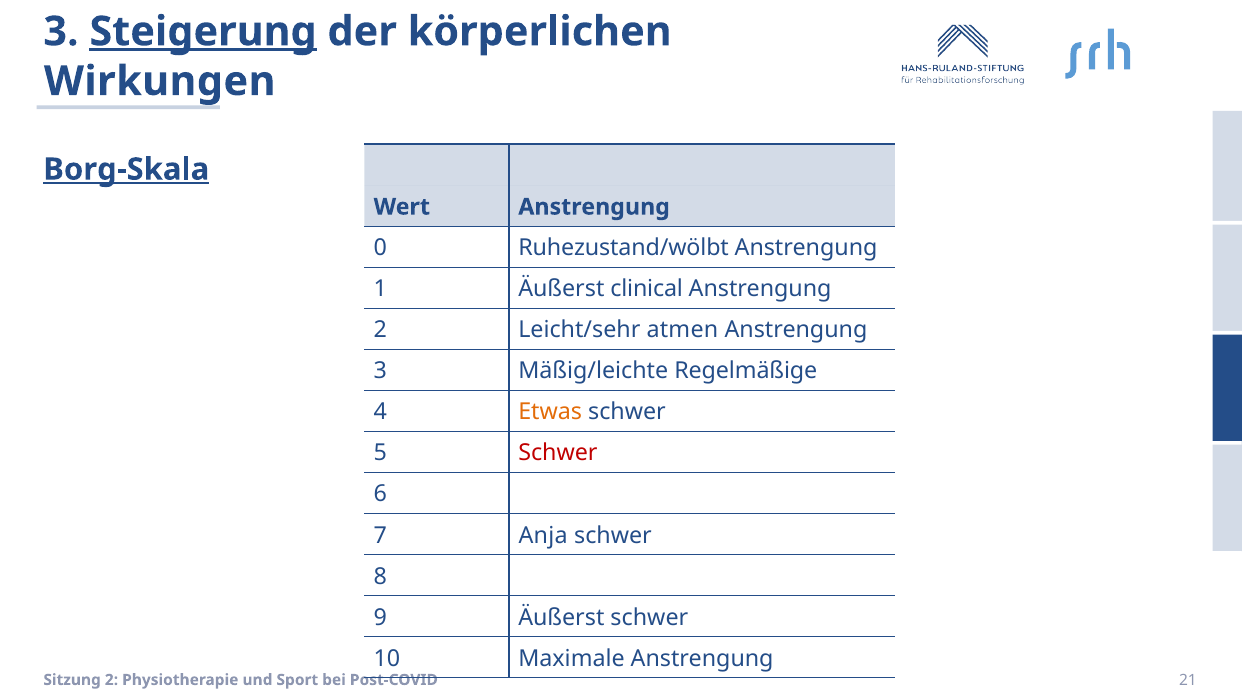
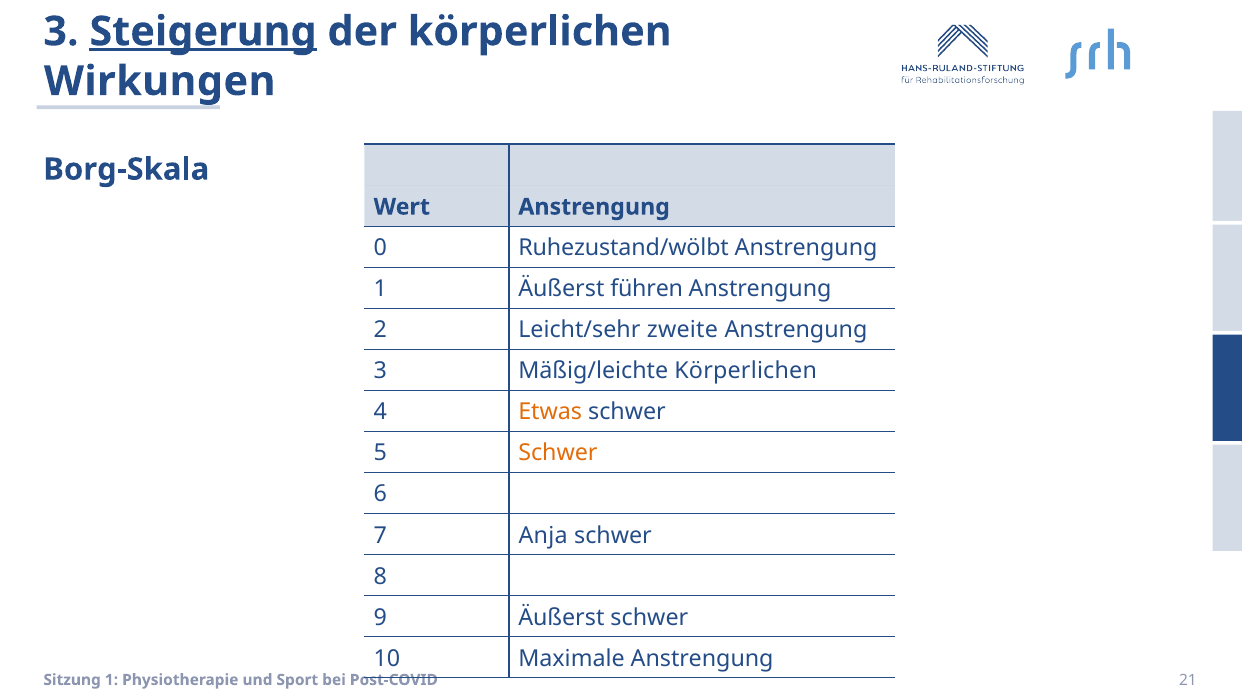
Borg-Skala underline: present -> none (126, 169)
clinical: clinical -> führen (647, 289)
atmen: atmen -> zweite (682, 330)
Mäßig/leichte Regelmäßige: Regelmäßige -> Körperlichen (746, 371)
Schwer colour: red -> orange (558, 453)
Sitzung 2: 2 -> 1 (111, 679)
